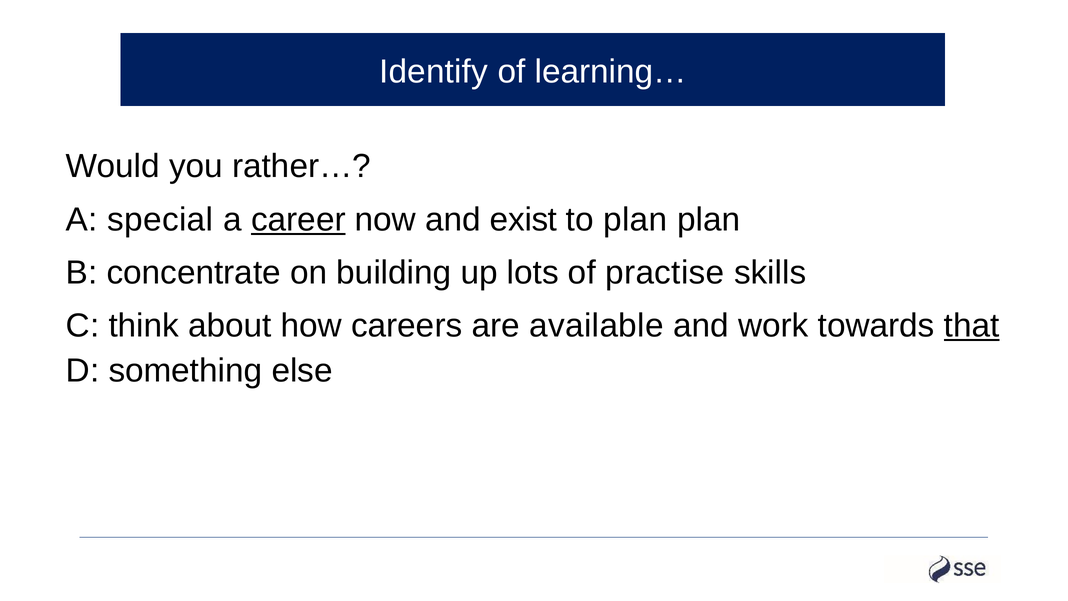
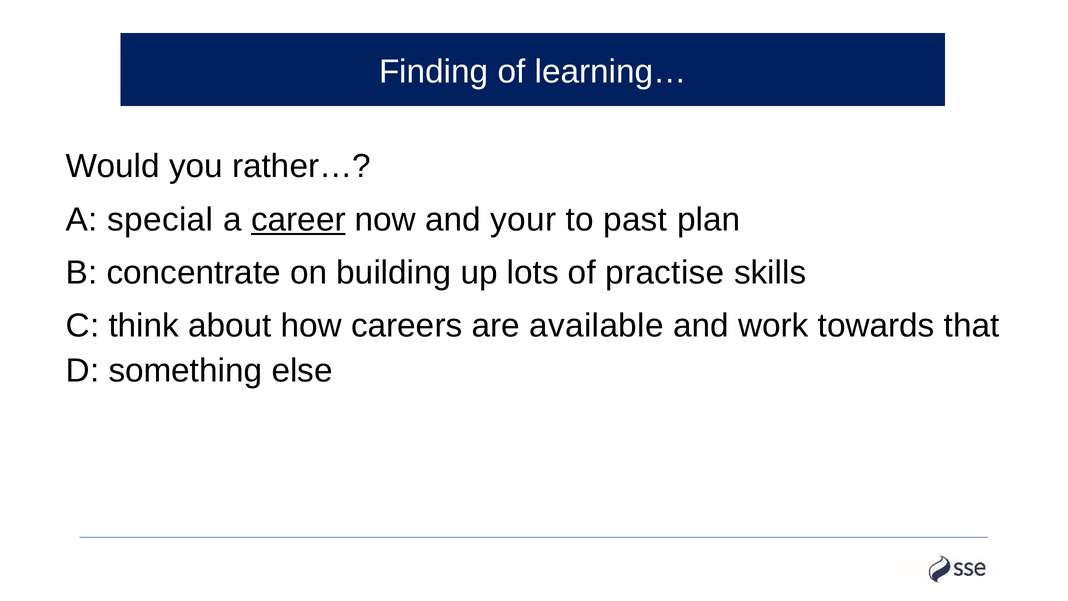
Identify: Identify -> Finding (434, 72)
exist: exist -> your (523, 219)
to plan: plan -> past (635, 219)
that underline: present -> none (972, 326)
